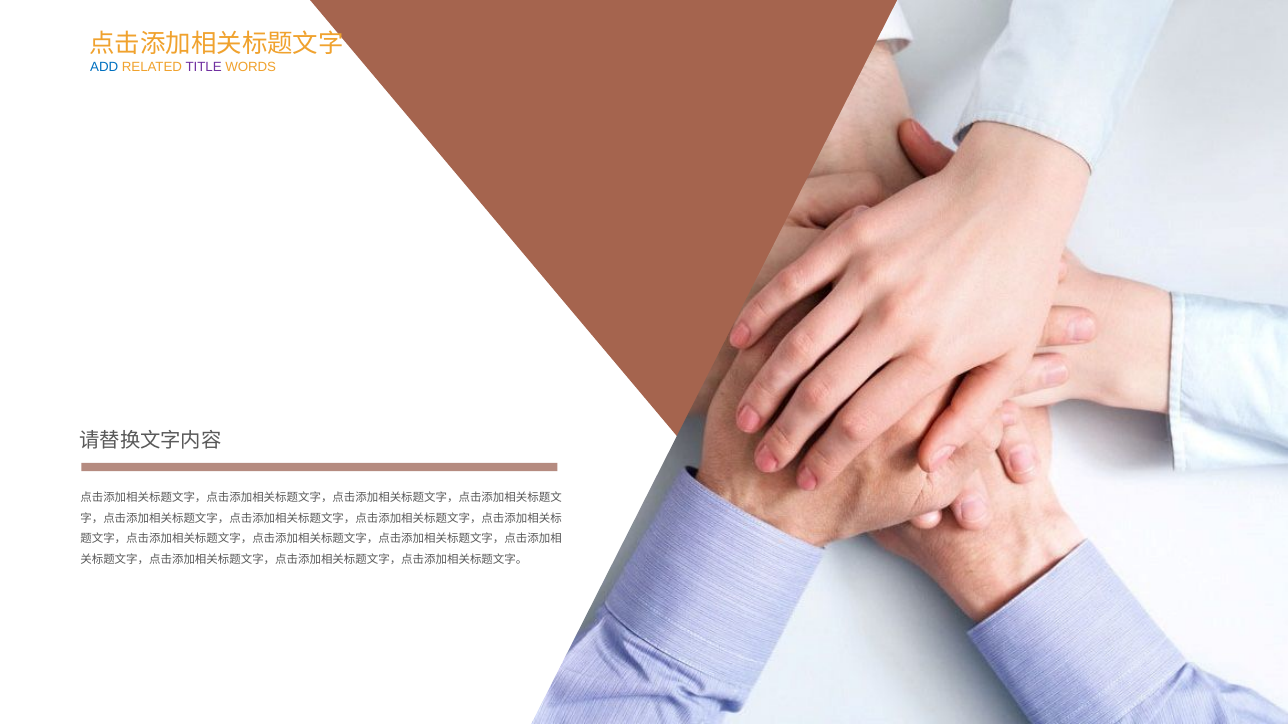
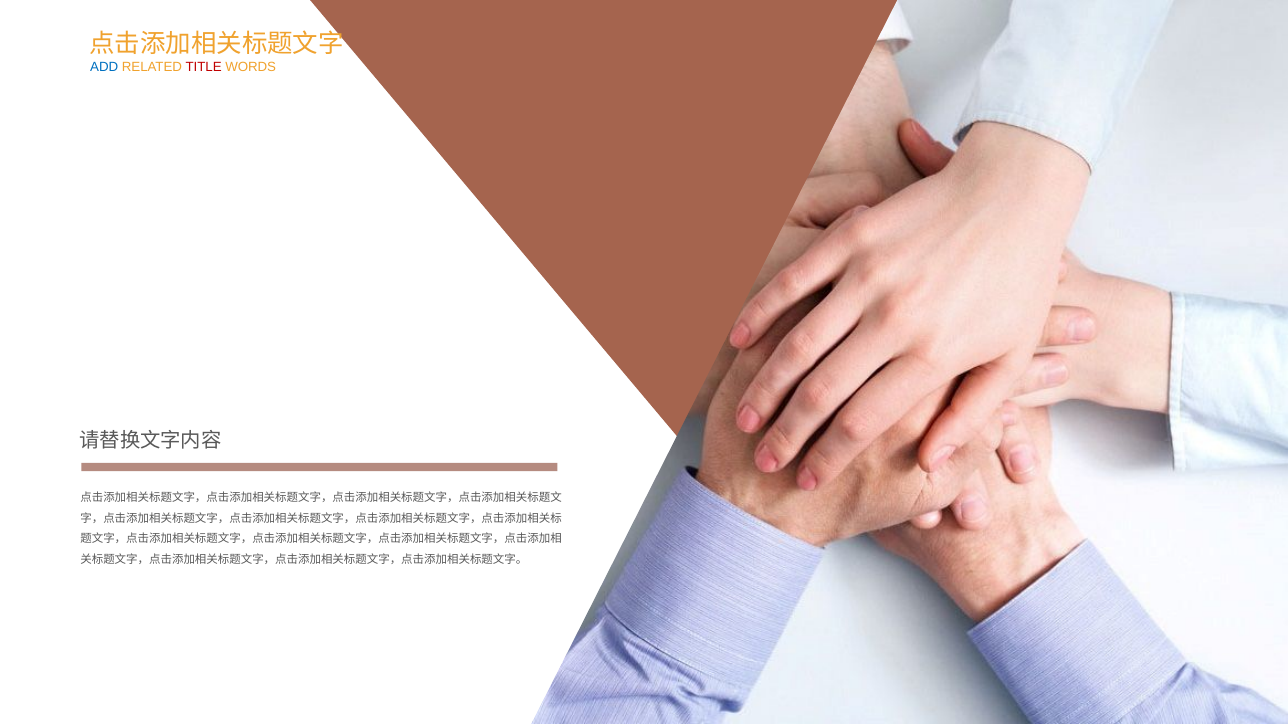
TITLE colour: purple -> red (204, 68)
